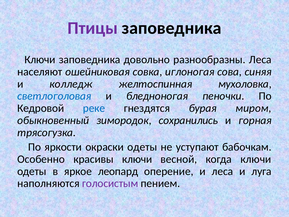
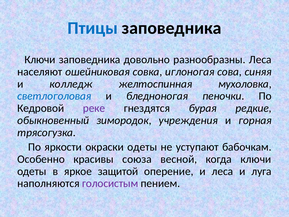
Птицы colour: purple -> blue (93, 28)
реке colour: blue -> purple (94, 108)
миром: миром -> редкие (254, 108)
сохранились: сохранились -> учреждения (188, 120)
красивы ключи: ключи -> союза (137, 159)
леопард: леопард -> защитой (118, 171)
